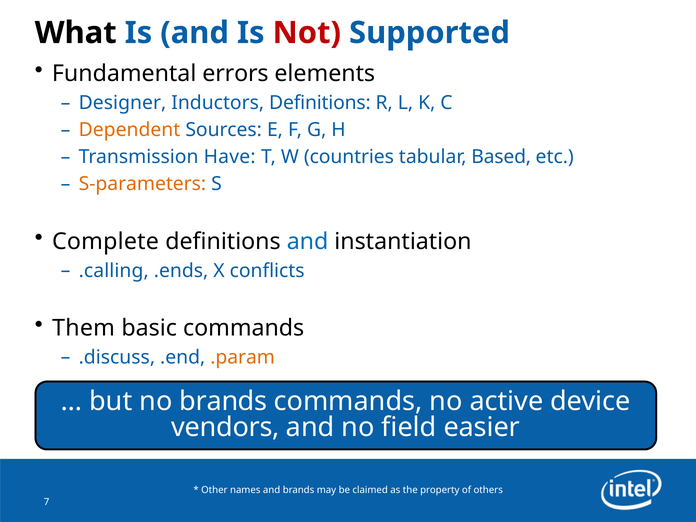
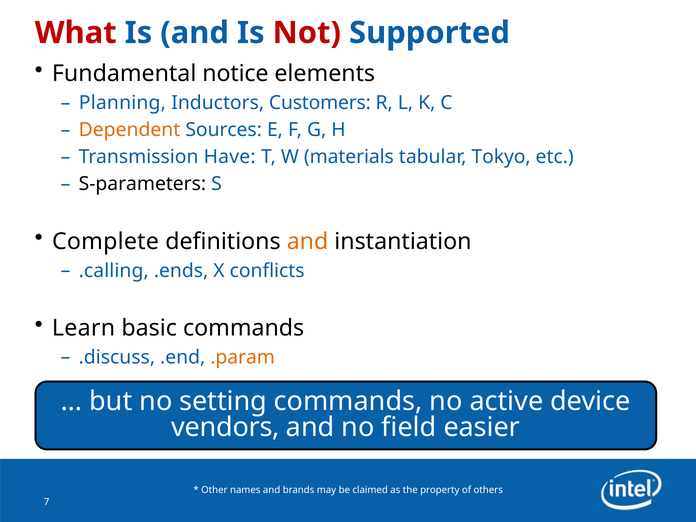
What colour: black -> red (76, 33)
errors: errors -> notice (235, 74)
Designer: Designer -> Planning (122, 103)
Inductors Definitions: Definitions -> Customers (320, 103)
countries: countries -> materials (349, 157)
Based: Based -> Tokyo (501, 157)
S-parameters colour: orange -> black (142, 184)
and colour: blue -> orange (308, 242)
Them: Them -> Learn (84, 328)
no brands: brands -> setting (223, 401)
